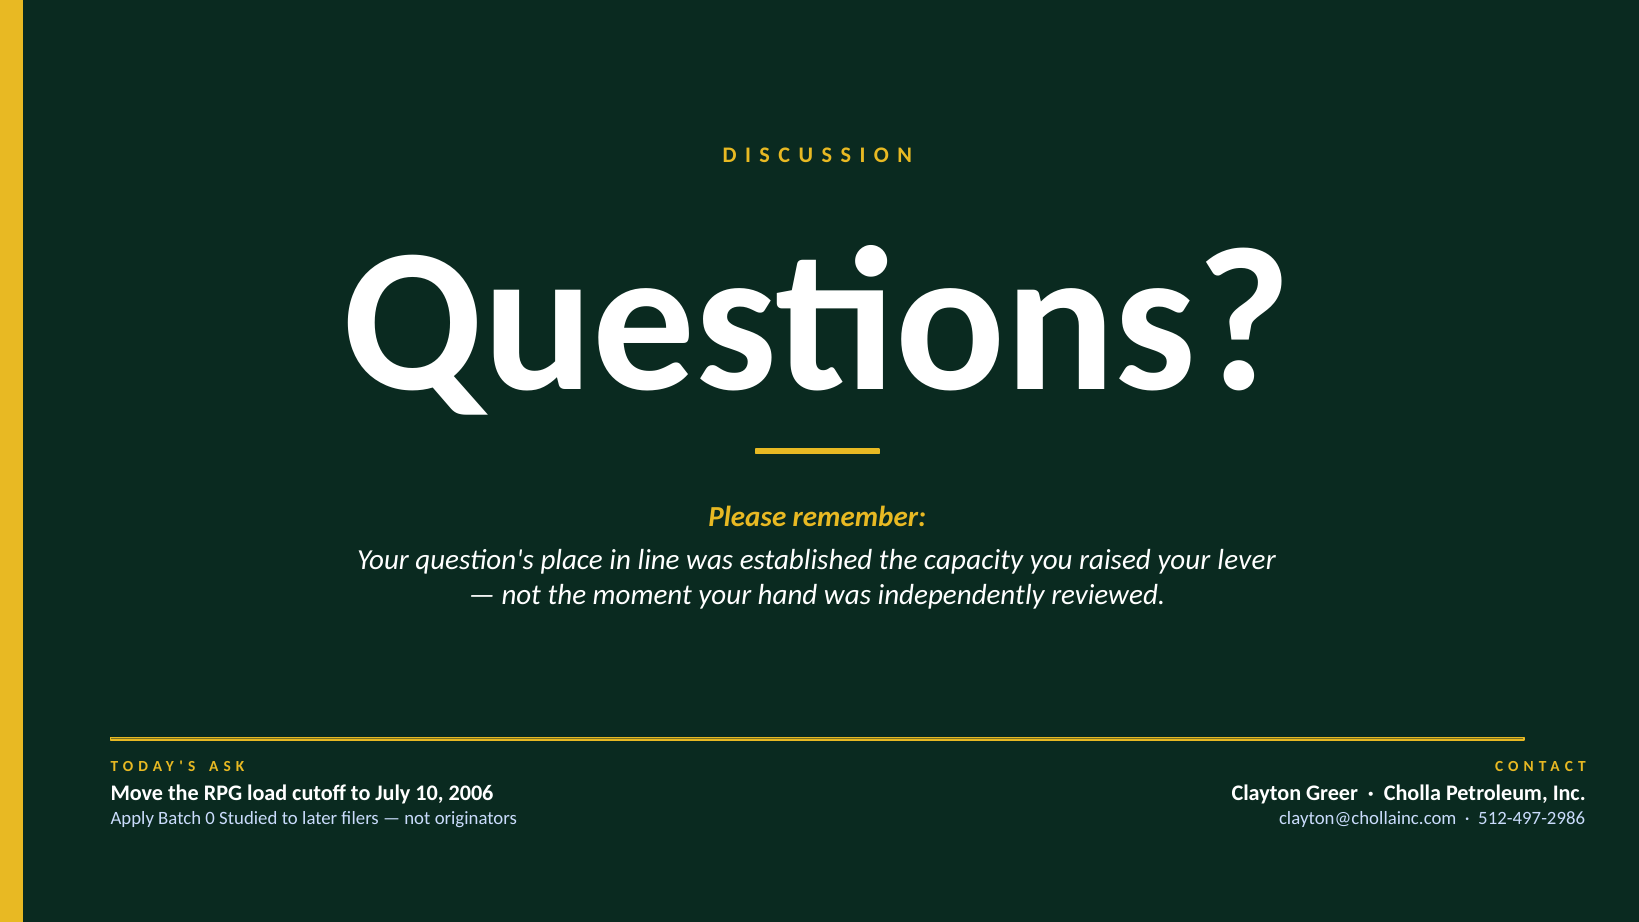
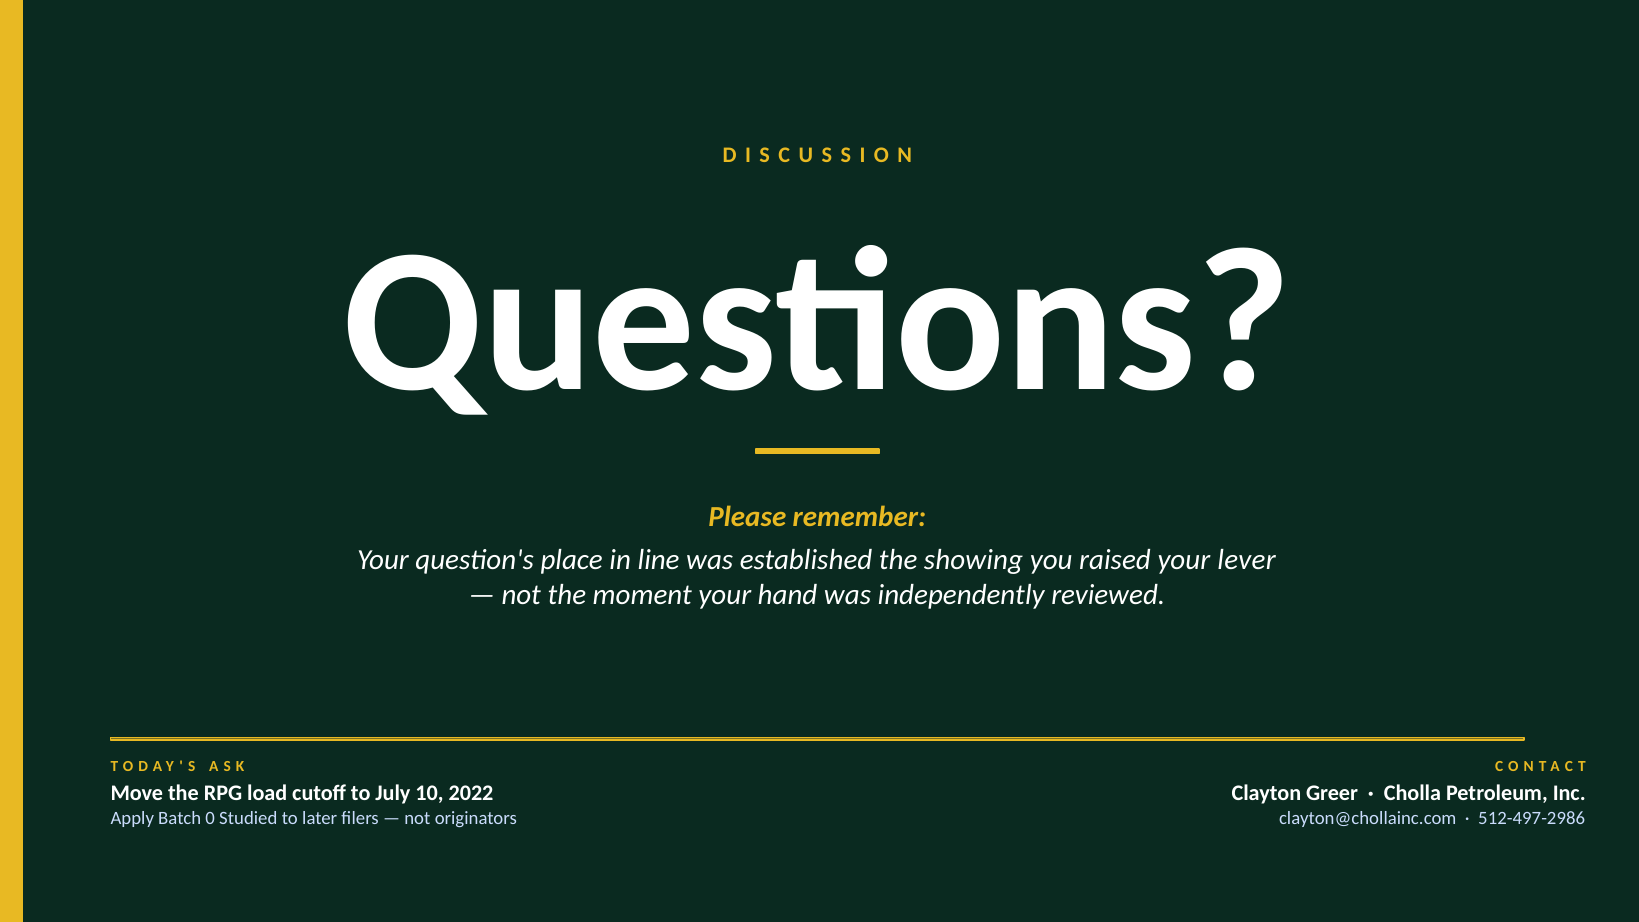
capacity: capacity -> showing (974, 560)
2006: 2006 -> 2022 (471, 793)
